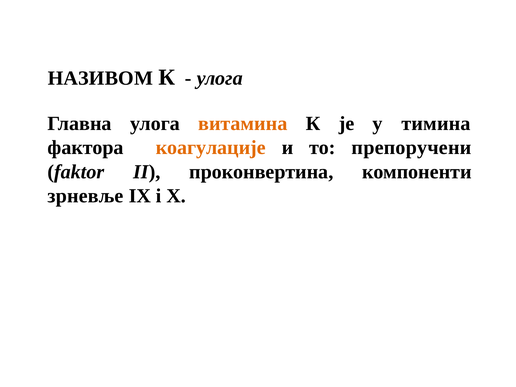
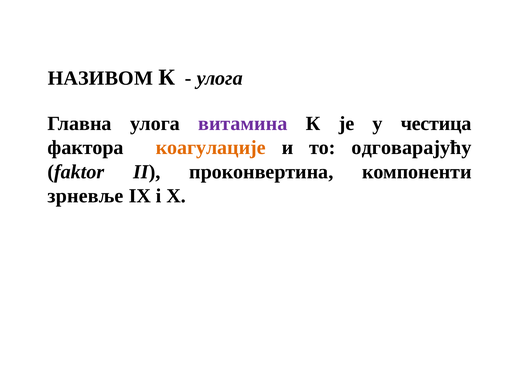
витамина colour: orange -> purple (243, 124)
тимина: тимина -> честица (436, 124)
препоручени: препоручени -> одговарајућу (412, 148)
